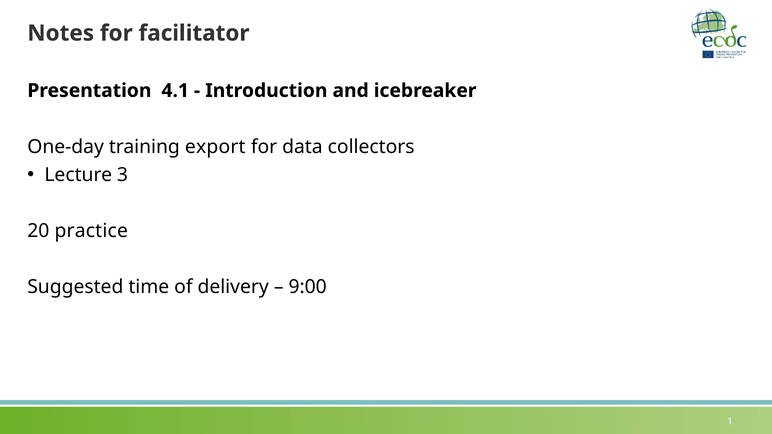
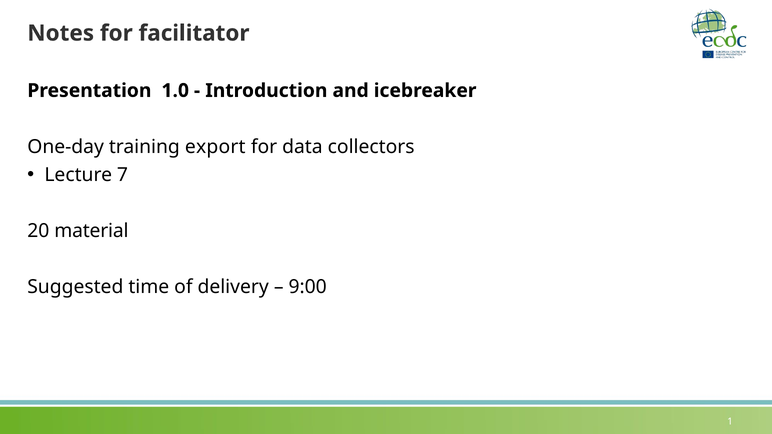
4.1: 4.1 -> 1.0 (175, 91)
3: 3 -> 7 (123, 175)
practice: practice -> material (91, 231)
